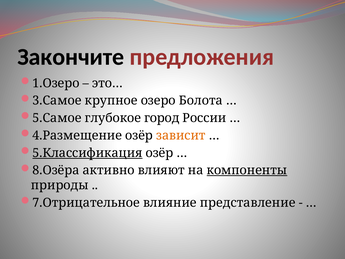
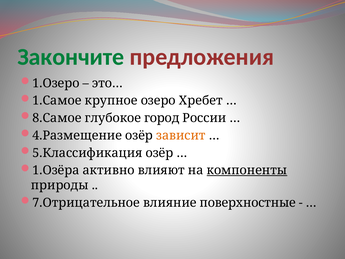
Закончите colour: black -> green (71, 57)
3.Самое: 3.Самое -> 1.Самое (57, 100)
Болота: Болота -> Хребет (201, 100)
5.Самое: 5.Самое -> 8.Самое (57, 118)
5.Классификация underline: present -> none (87, 153)
8.Озёра: 8.Озёра -> 1.Озёра (56, 170)
представление: представление -> поверхностные (248, 203)
